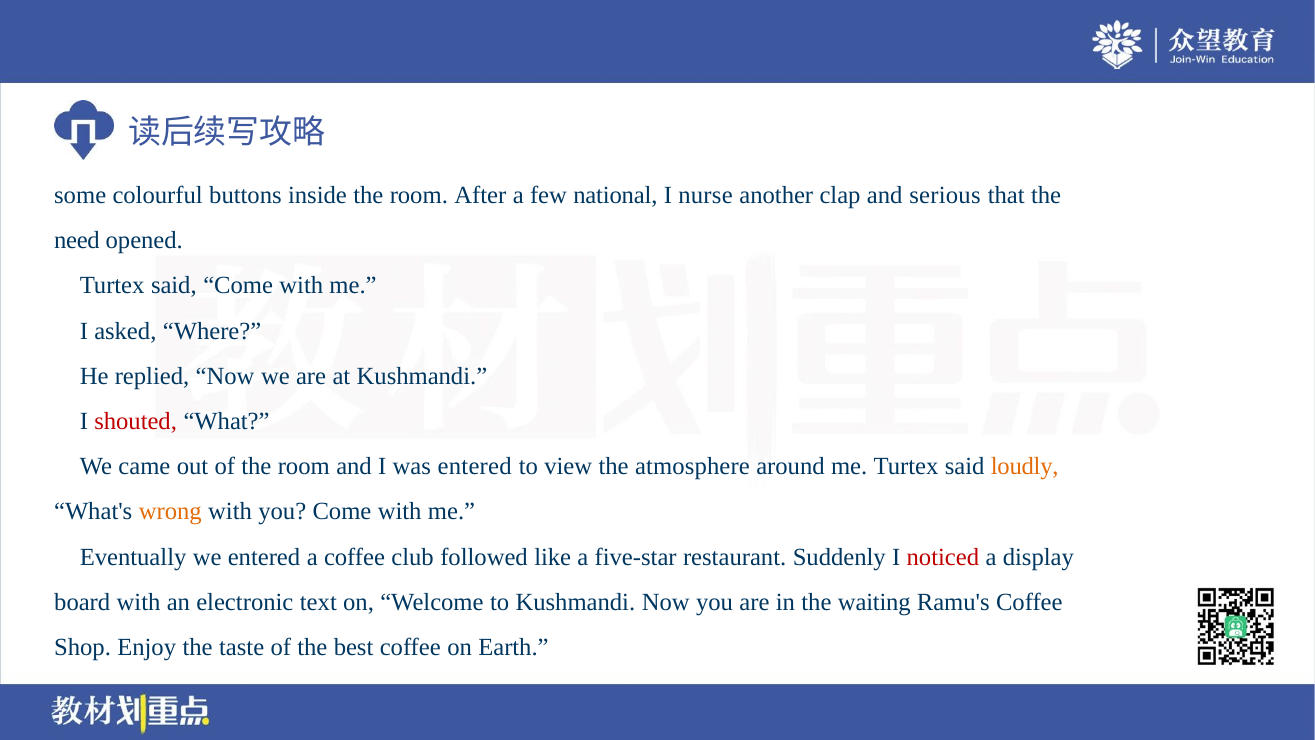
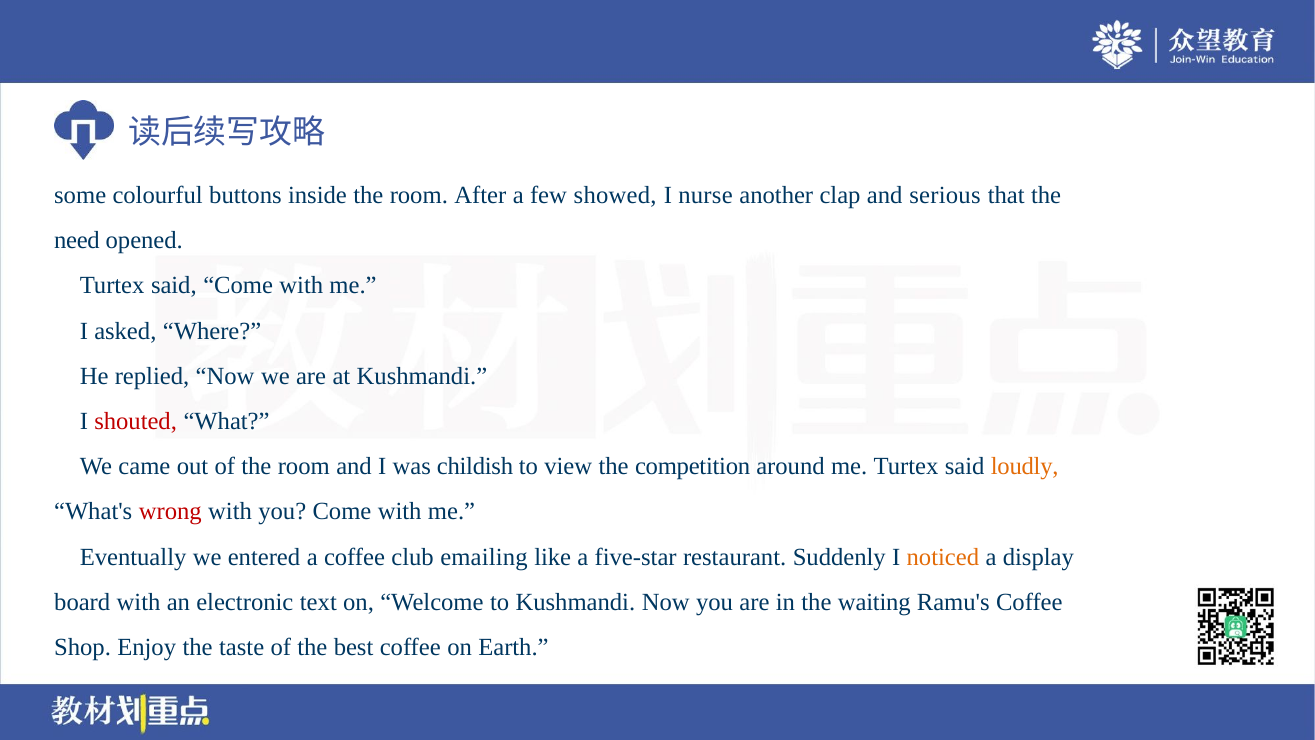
national: national -> showed (615, 195)
was entered: entered -> childish (475, 466)
atmosphere: atmosphere -> competition (693, 466)
wrong colour: orange -> red (170, 512)
followed: followed -> emailing (484, 557)
noticed colour: red -> orange (943, 557)
